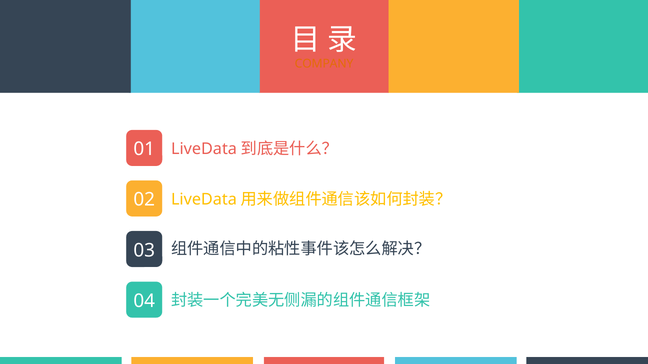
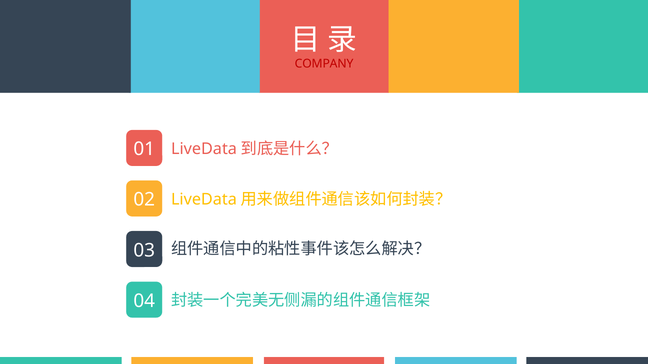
COMPANY colour: orange -> red (324, 64)
